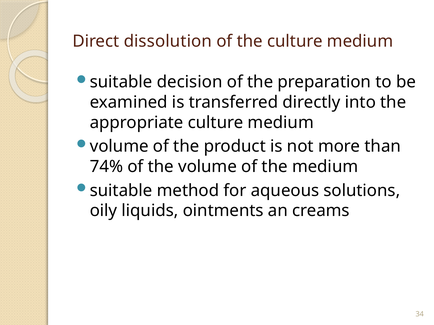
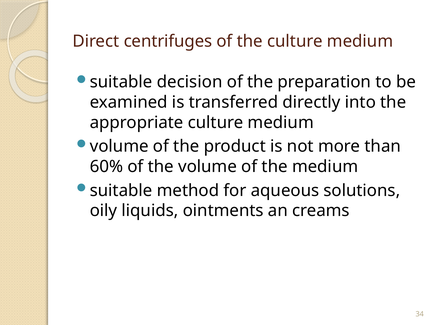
dissolution: dissolution -> centrifuges (168, 41)
74%: 74% -> 60% (106, 167)
